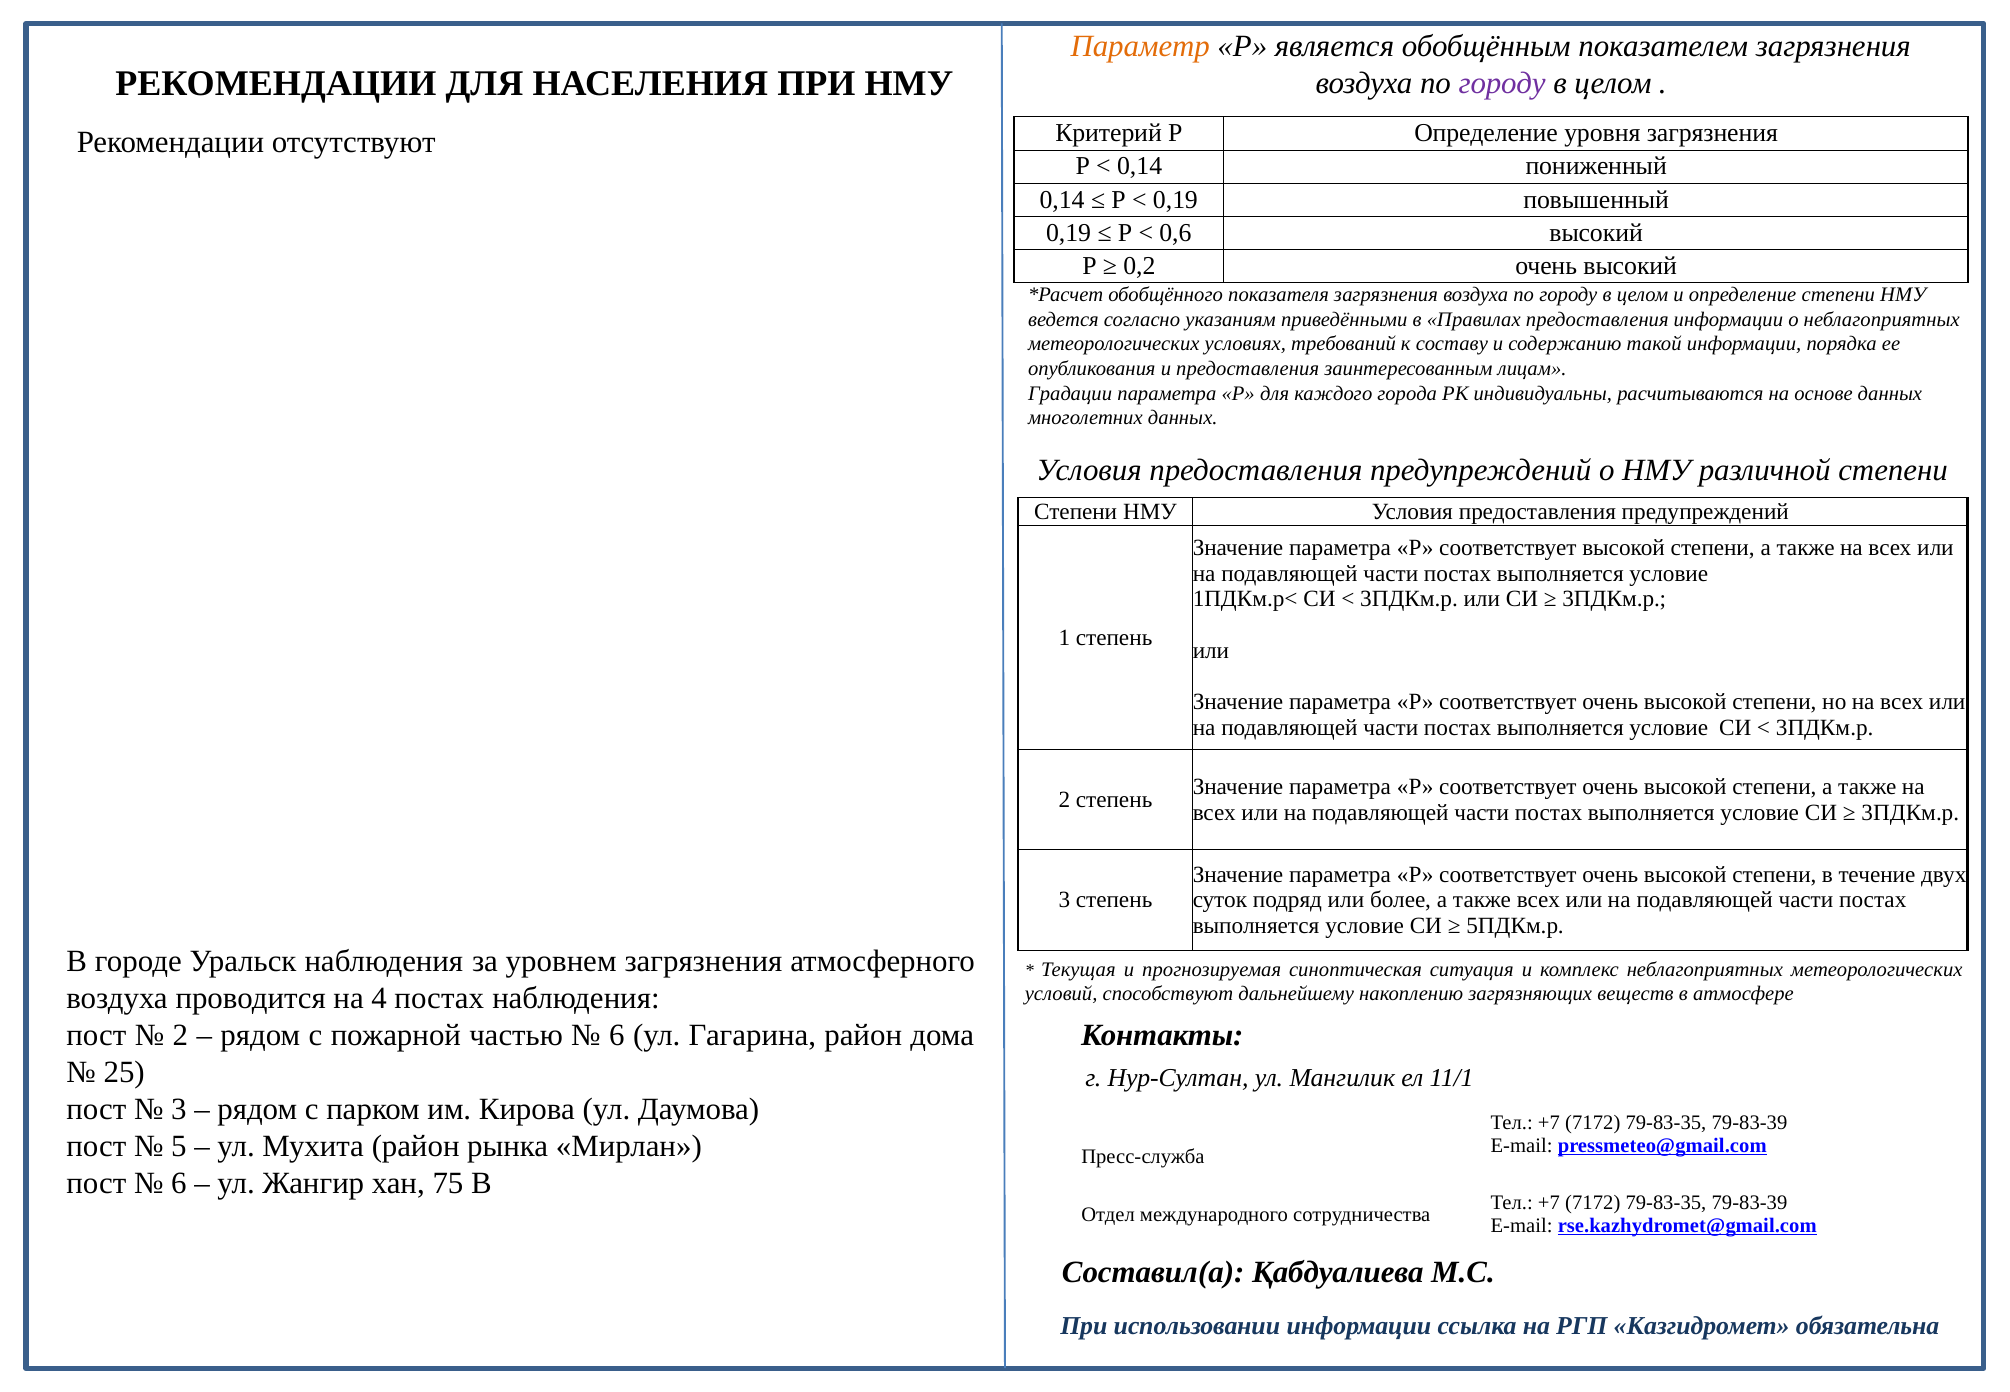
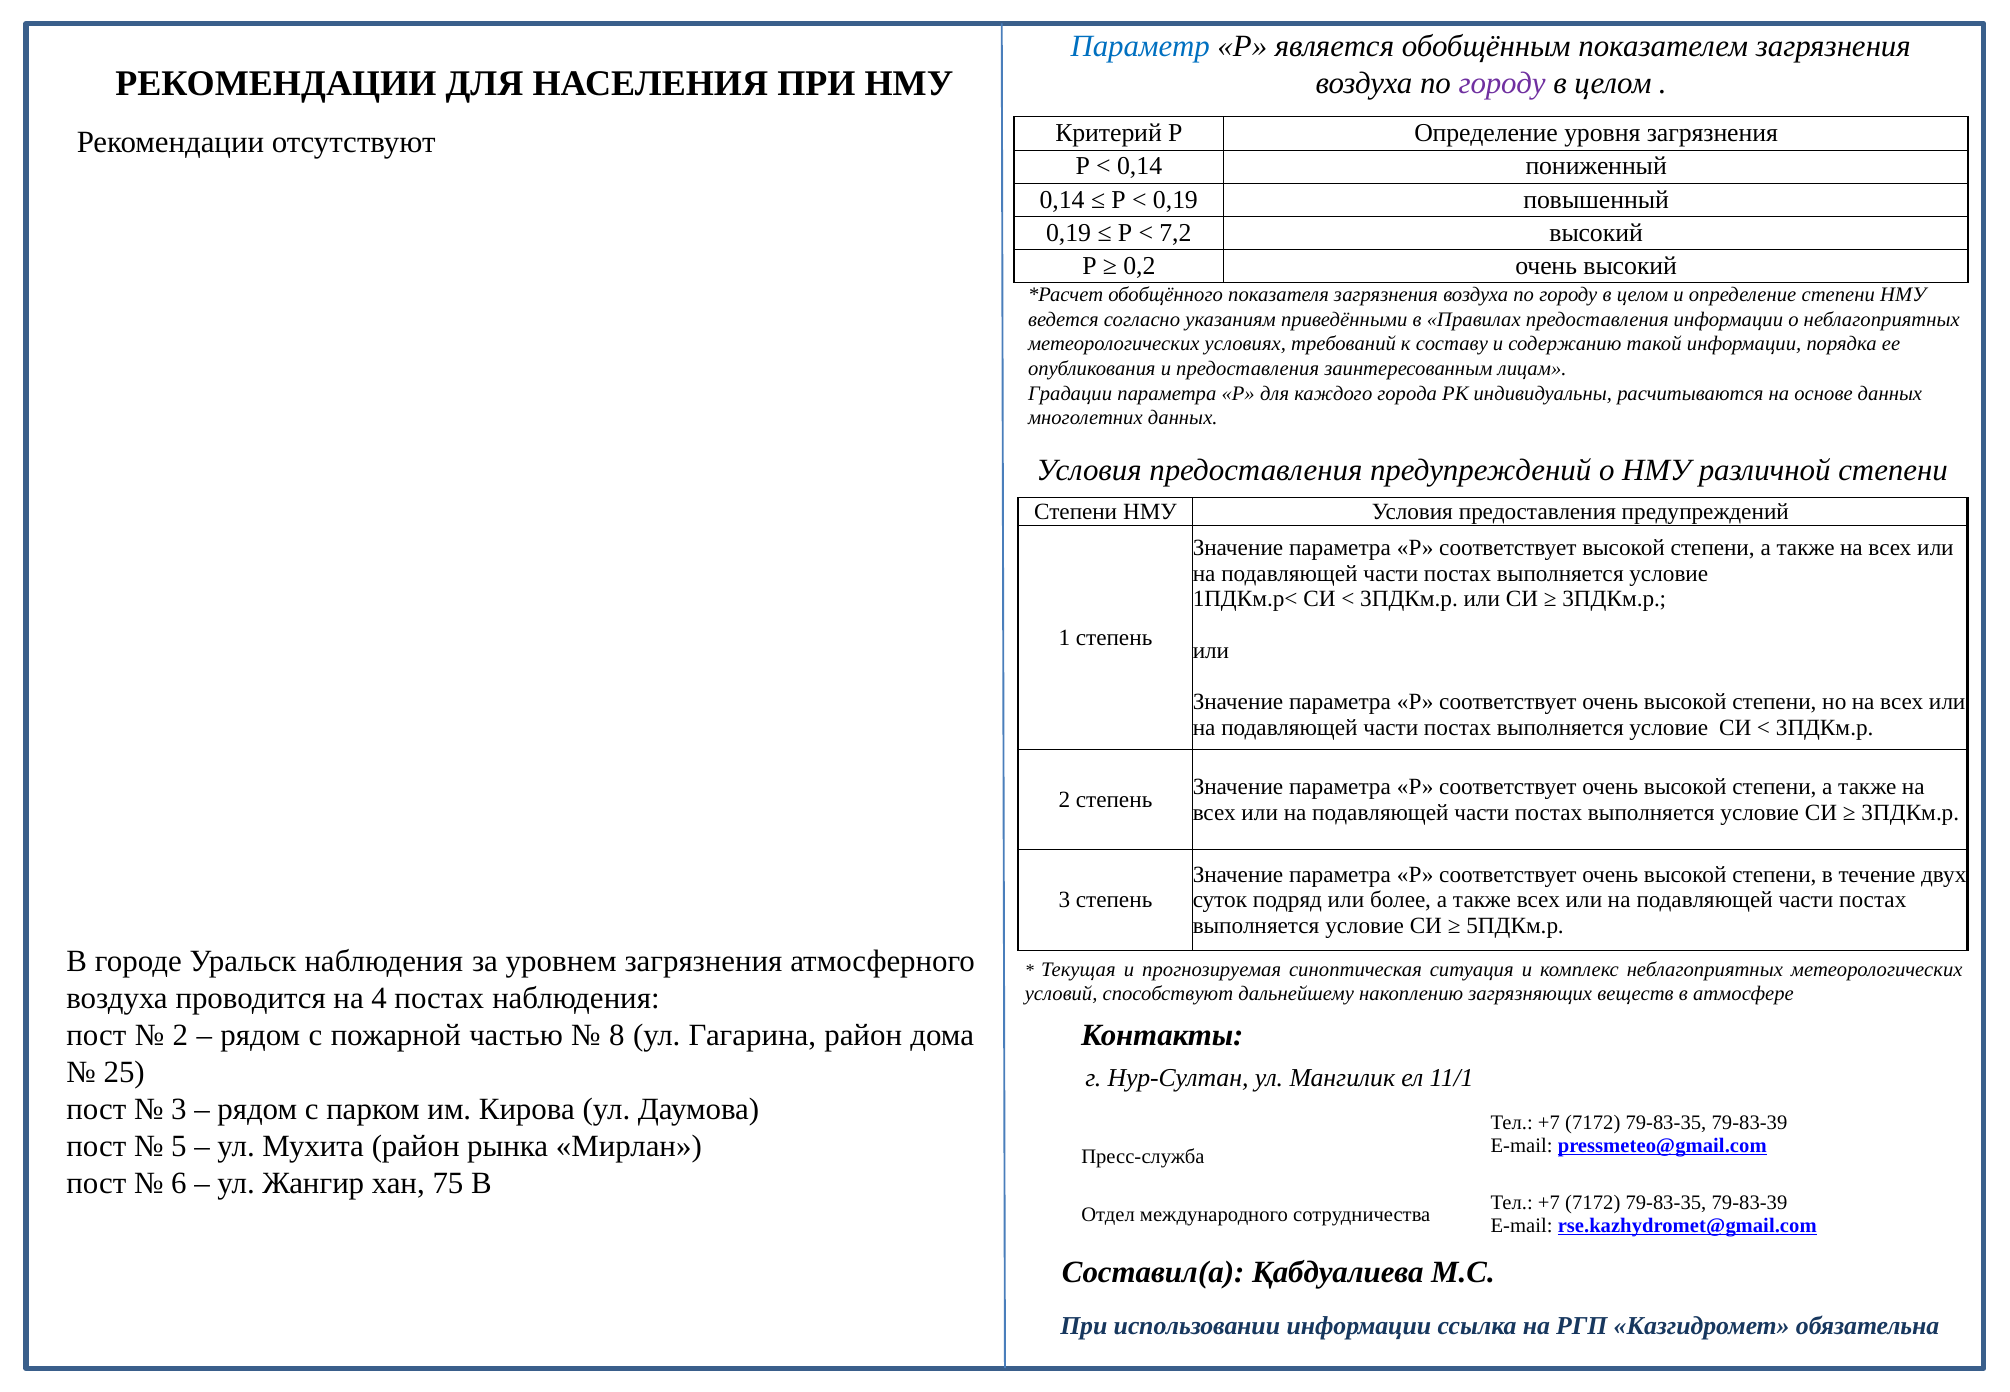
Параметр colour: orange -> blue (1140, 46)
0,6: 0,6 -> 7,2 (1175, 233)
6: 6 -> 8 (617, 1035)
